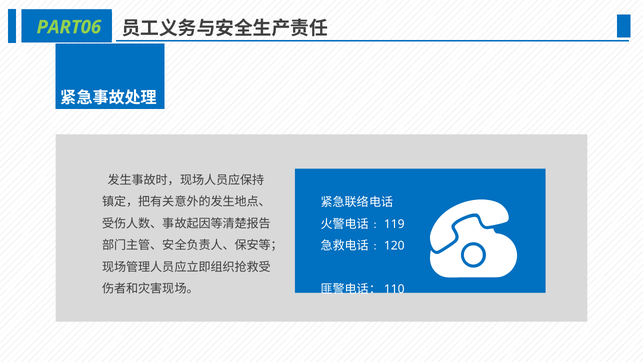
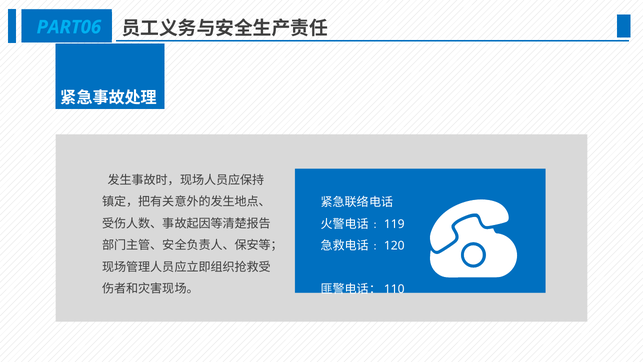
PART06 colour: light green -> light blue (69, 27)
